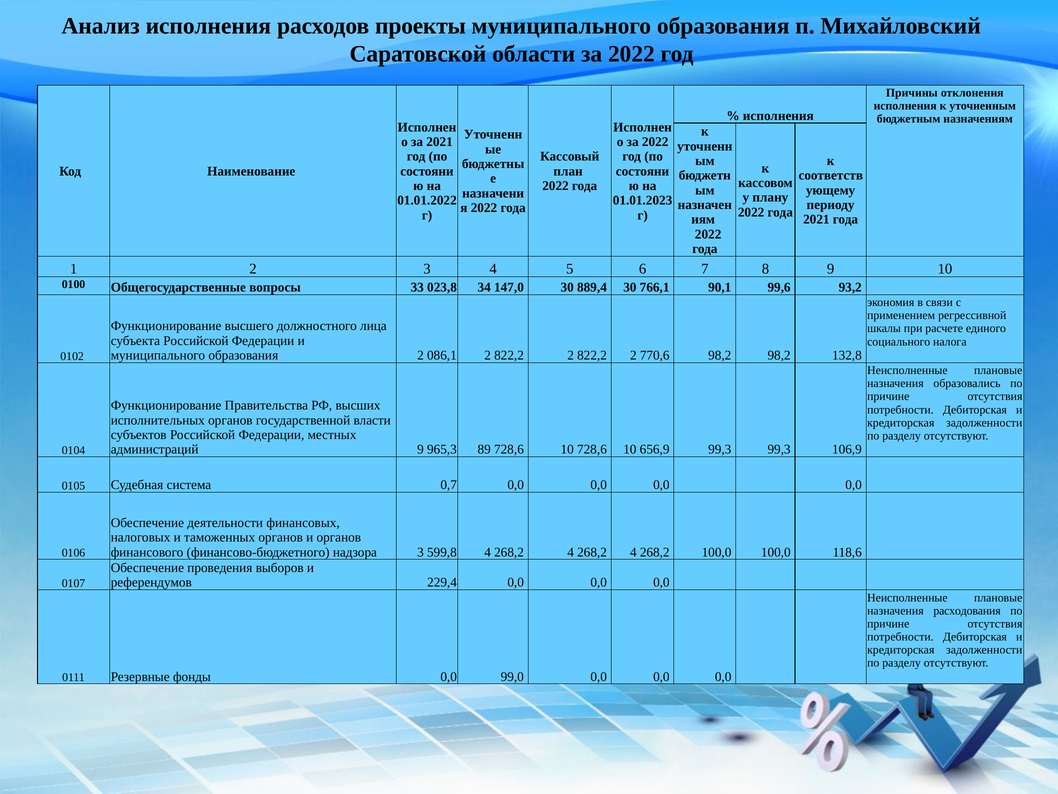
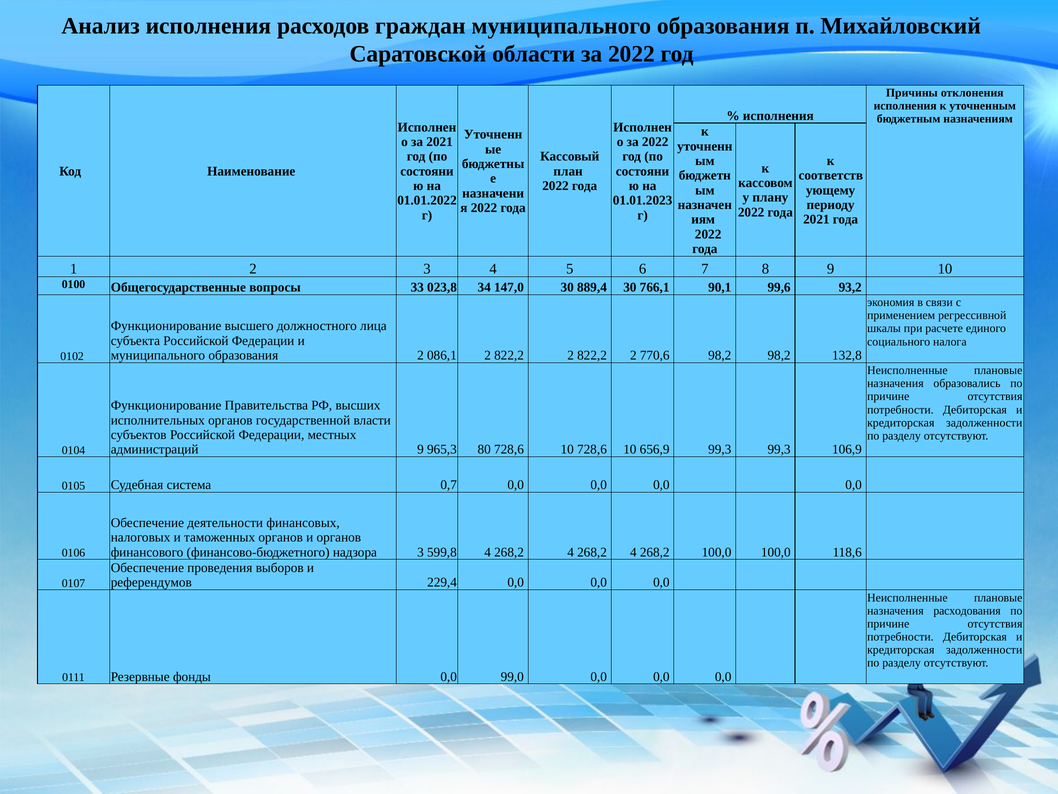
проекты: проекты -> граждан (420, 26)
89: 89 -> 80 (484, 449)
